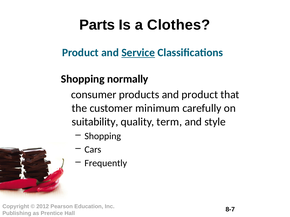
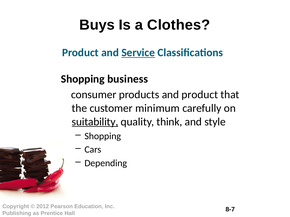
Parts: Parts -> Buys (97, 25)
normally: normally -> business (128, 79)
suitability underline: none -> present (95, 122)
term: term -> think (169, 122)
Frequently: Frequently -> Depending (106, 163)
